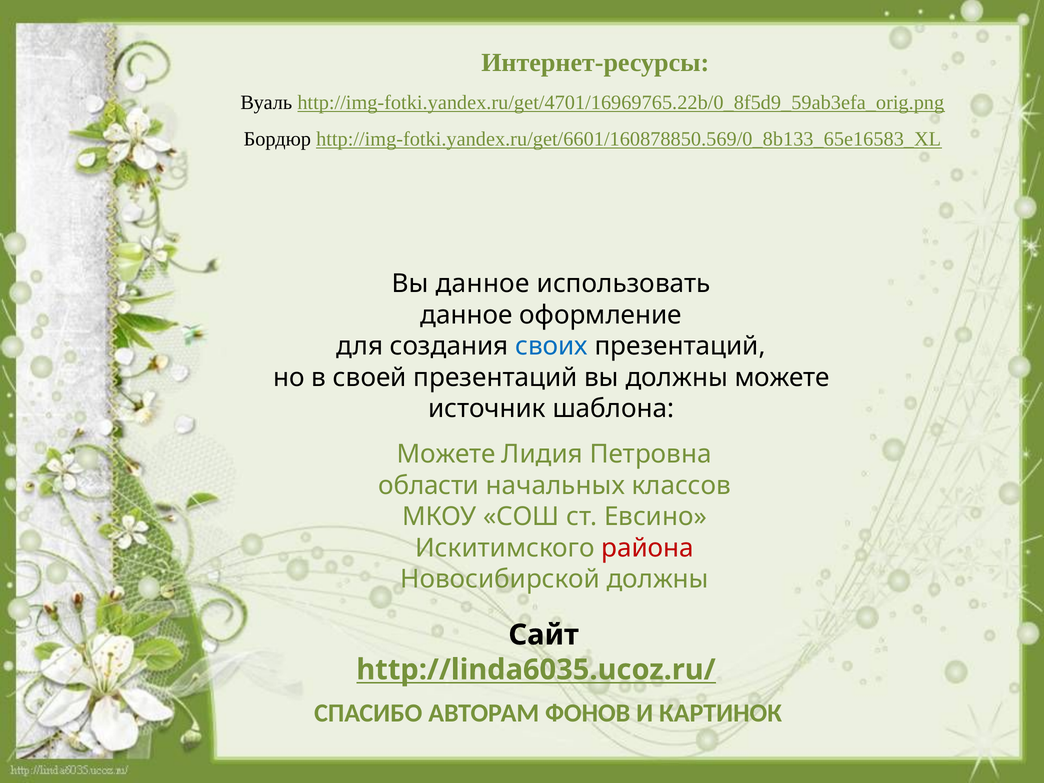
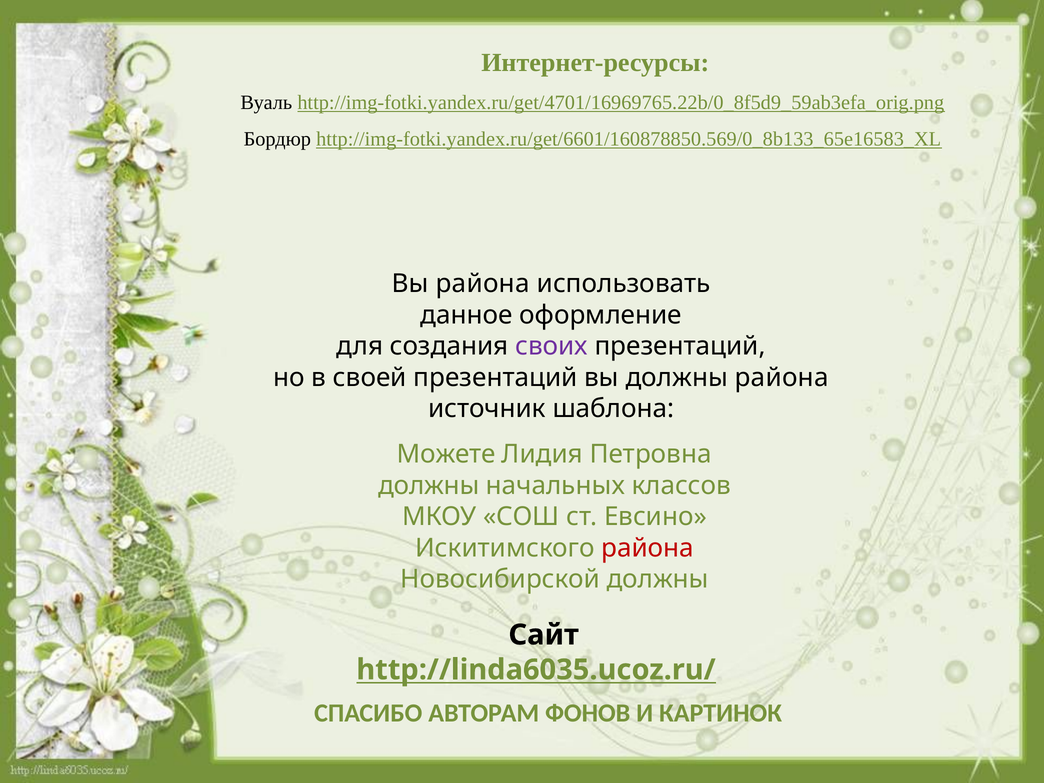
Вы данное: данное -> района (483, 284)
своих colour: blue -> purple (552, 346)
должны можете: можете -> района (782, 378)
области: области -> должны (429, 485)
